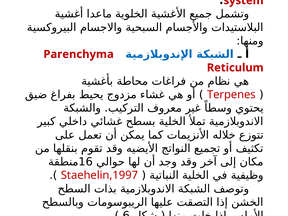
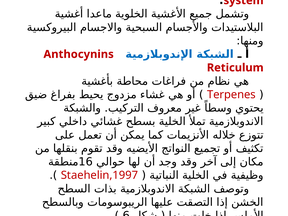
Parenchyma: Parenchyma -> Anthocynins (79, 54)
